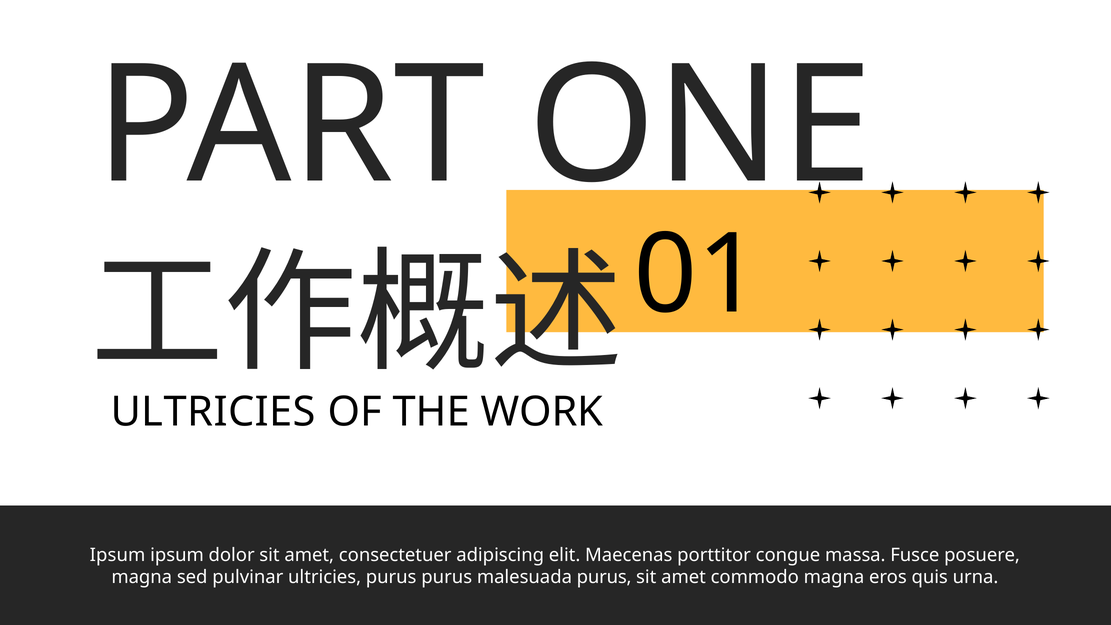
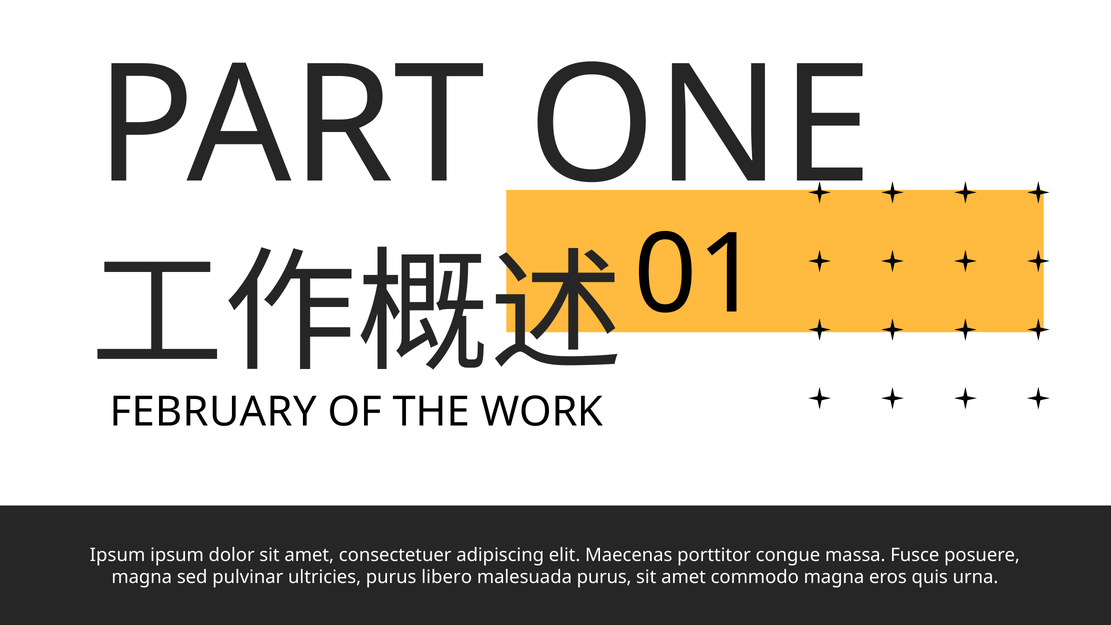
ULTRICIES: ULTRICIES -> FEBRUARY (213, 412)
purus purus: purus -> libero (447, 577)
